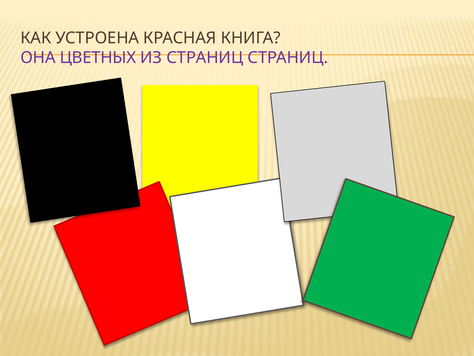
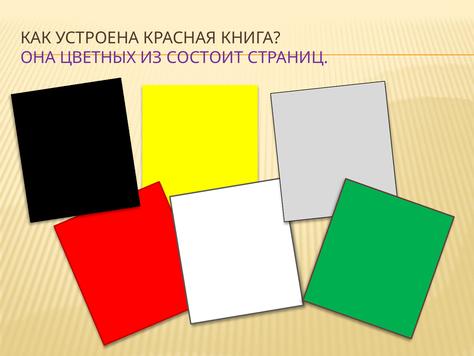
ИЗ СТРАНИЦ: СТРАНИЦ -> СОСТОИТ (205, 58)
